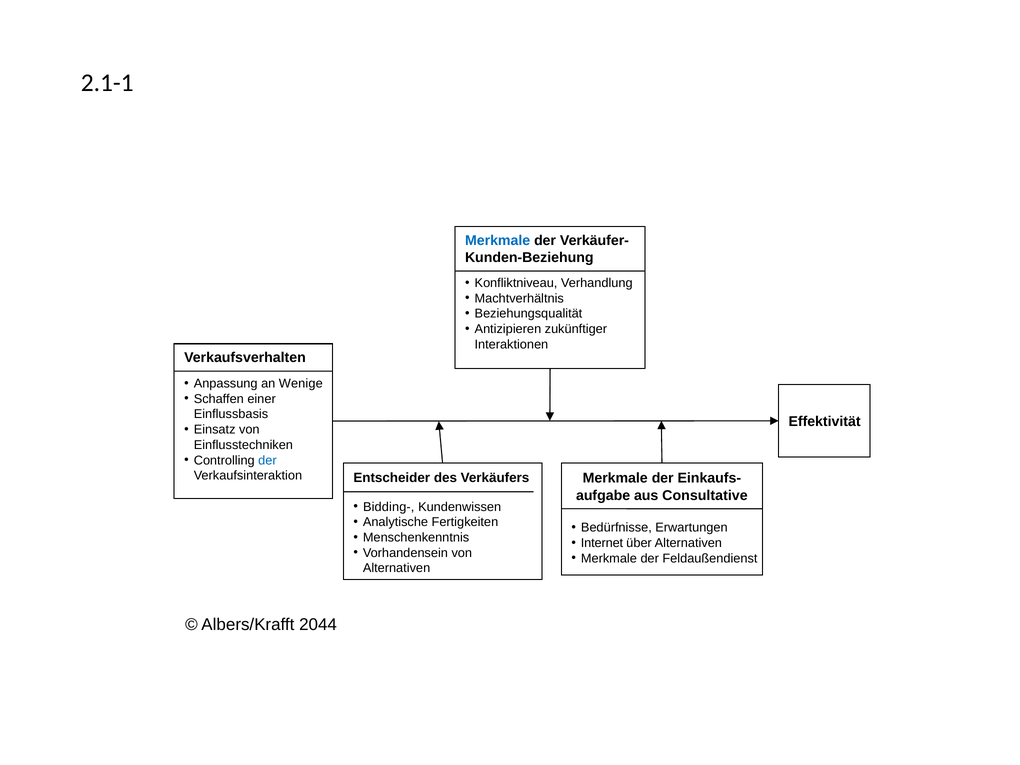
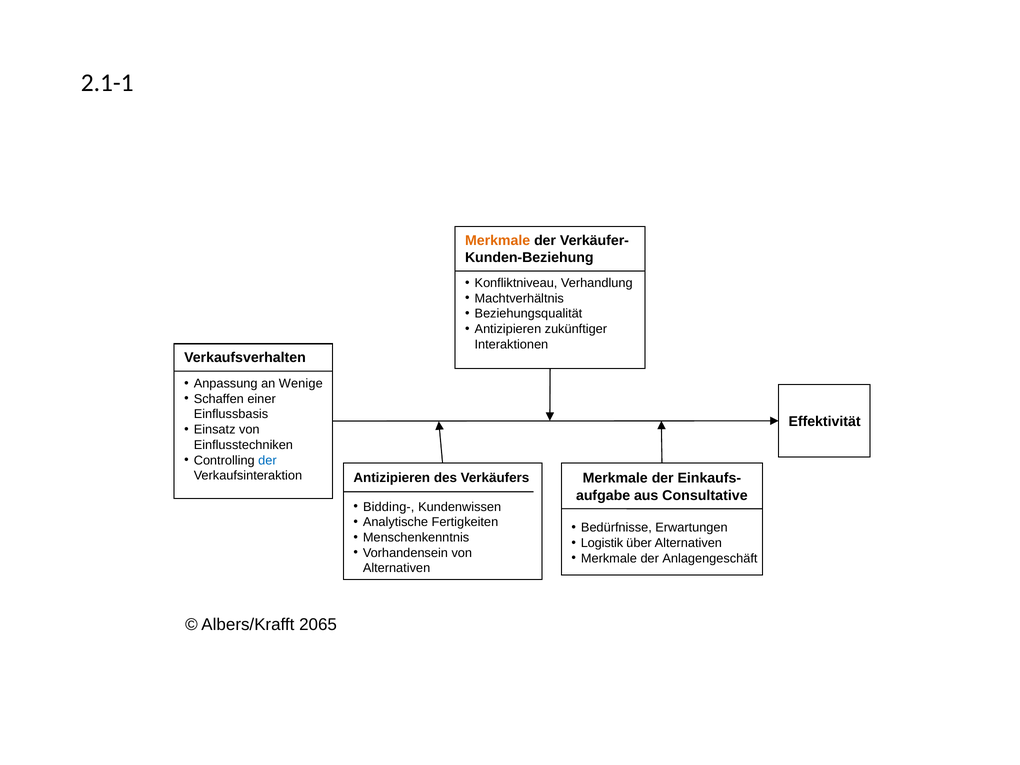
Merkmale colour: blue -> orange (498, 241)
Entscheider: Entscheider -> Antizipieren (392, 478)
Internet: Internet -> Logistik (602, 543)
Feldaußendienst: Feldaußendienst -> Anlagengeschäft (710, 558)
2044: 2044 -> 2065 (318, 624)
